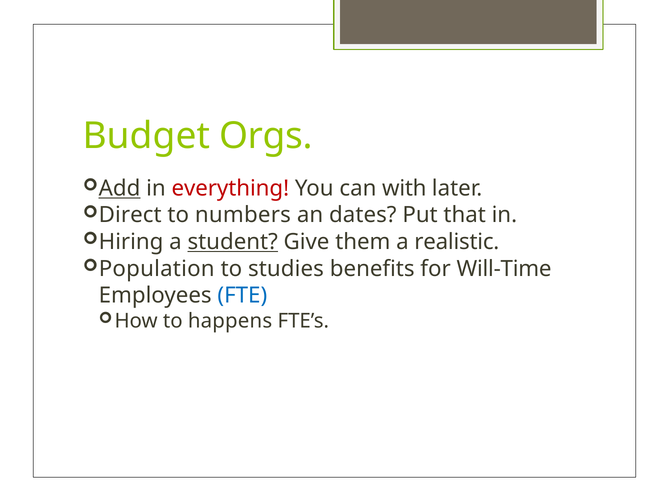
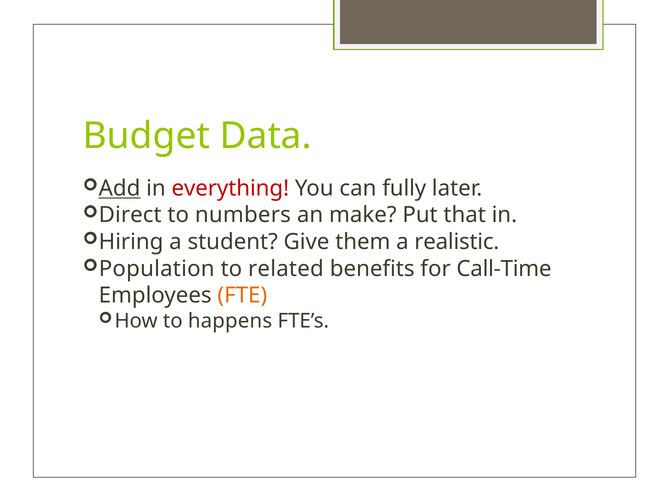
Orgs: Orgs -> Data (266, 136)
with: with -> fully (404, 188)
dates: dates -> make (363, 215)
student underline: present -> none (233, 242)
studies: studies -> related (286, 269)
Will-Time: Will-Time -> Call-Time (504, 269)
FTE colour: blue -> orange (242, 295)
